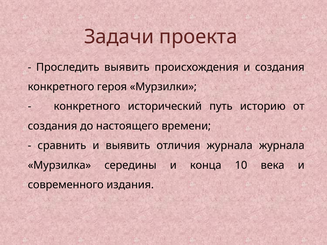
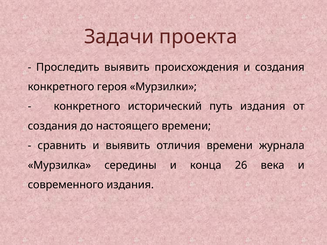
путь историю: историю -> издания (263, 107)
отличия журнала: журнала -> времени (230, 146)
10: 10 -> 26 (241, 165)
